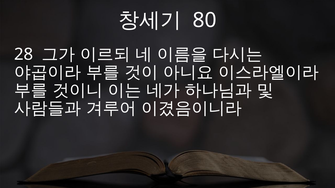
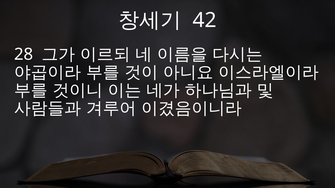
80: 80 -> 42 (205, 20)
